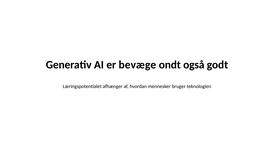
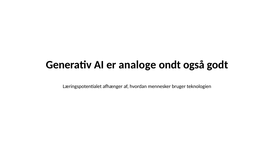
bevæge: bevæge -> analoge (137, 64)
